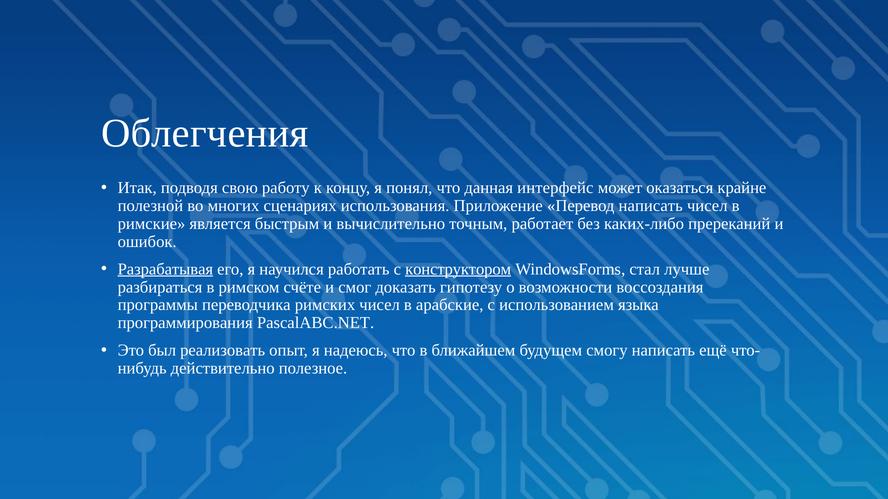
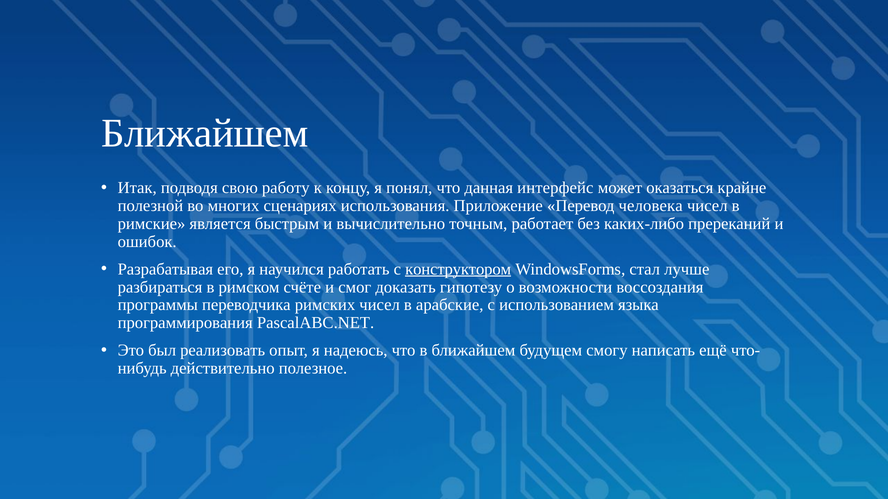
Облегчения: Облегчения -> Ближайшем (205, 134)
Перевод написать: написать -> человека (651, 206)
Разрабатывая underline: present -> none (165, 269)
